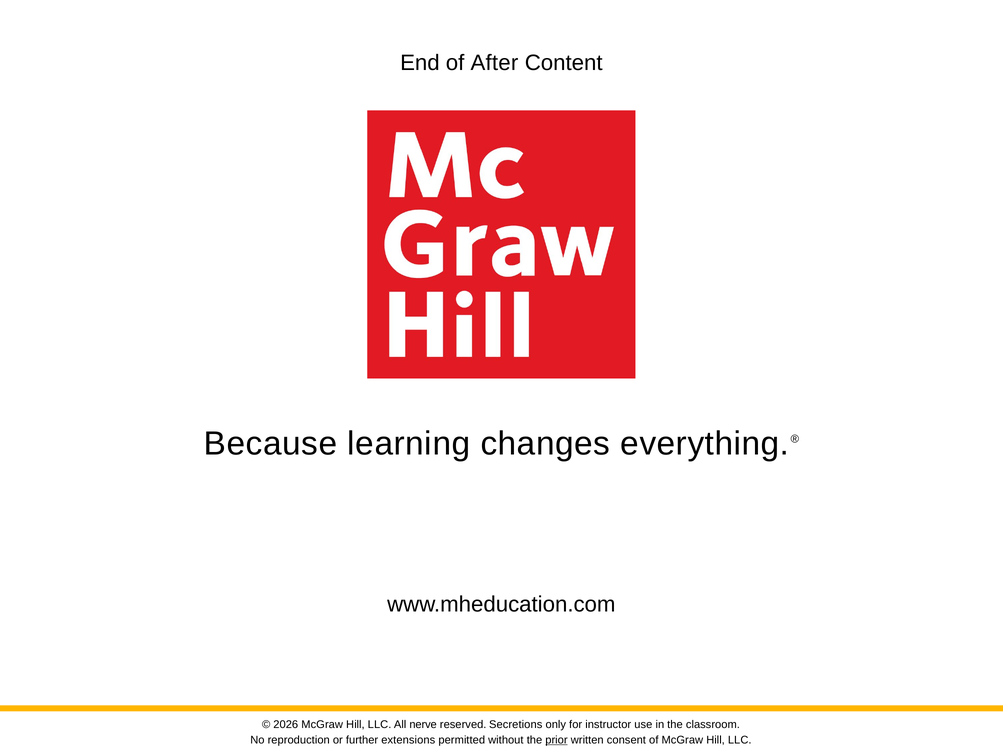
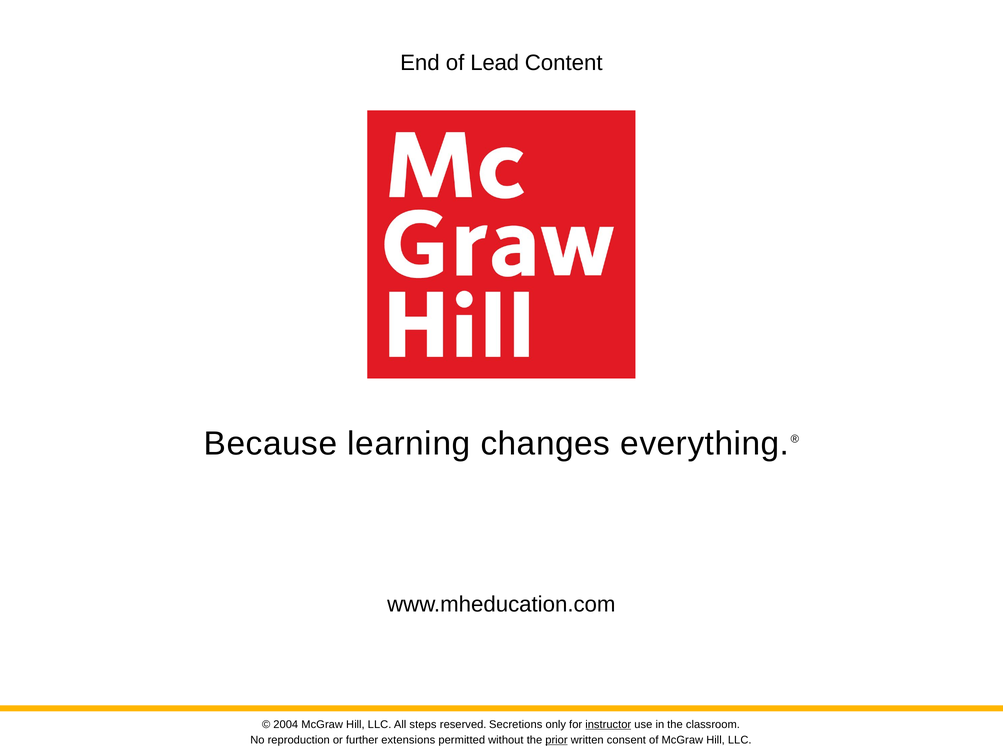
After: After -> Lead (495, 63)
2026: 2026 -> 2004 (286, 725)
nerve: nerve -> steps (423, 725)
instructor underline: none -> present (608, 725)
